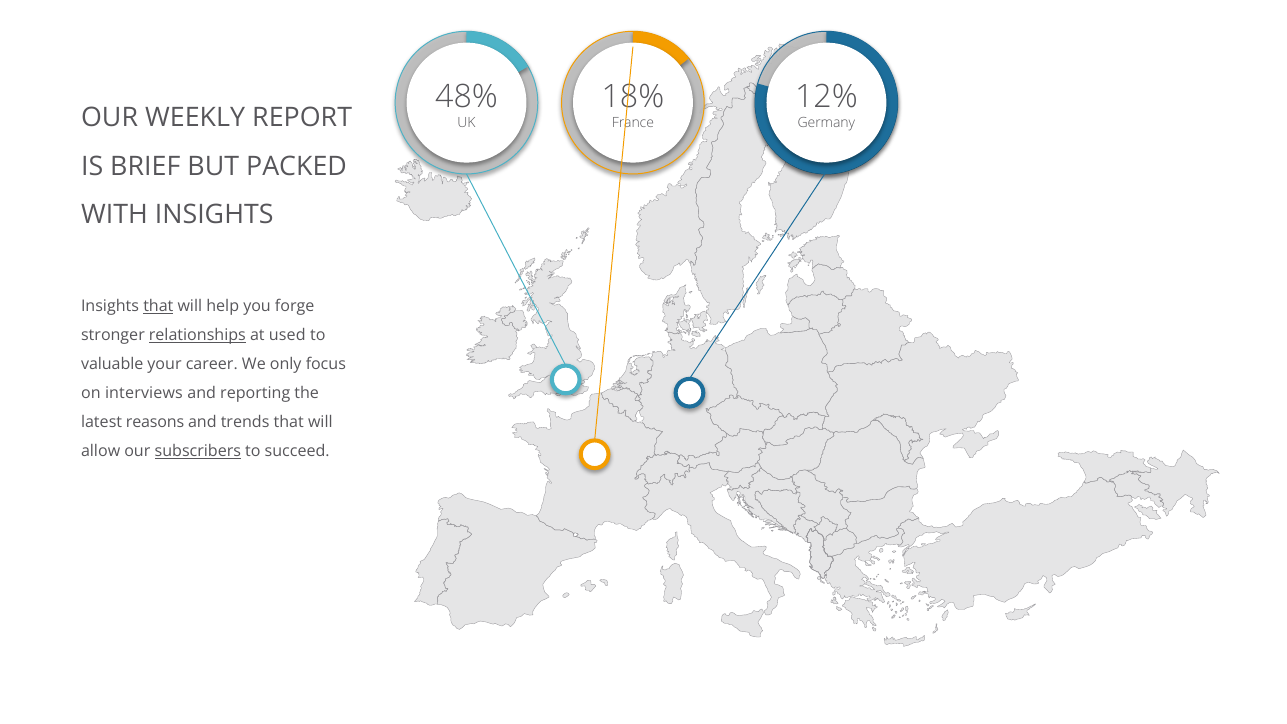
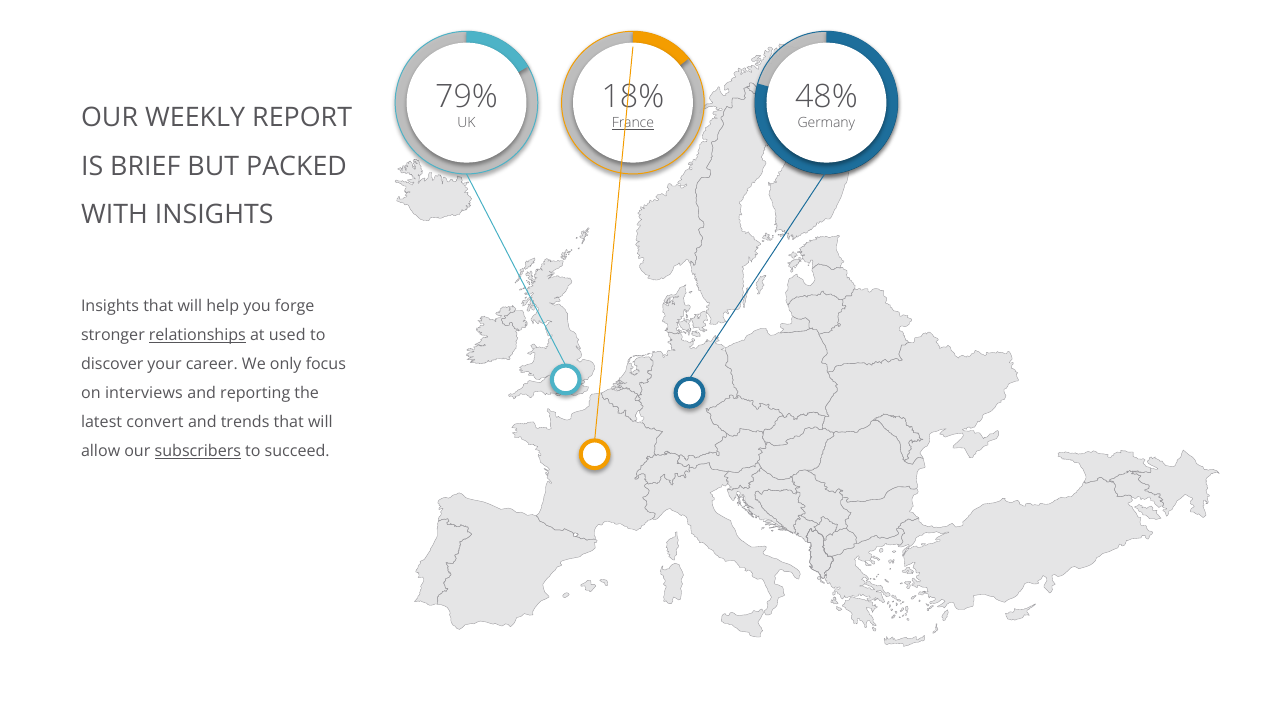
48%: 48% -> 79% (467, 96)
12%: 12% -> 48% (826, 96)
France underline: none -> present (633, 123)
that underline: present -> none (158, 306)
valuable: valuable -> discover (112, 364)
reasons: reasons -> convert (155, 422)
